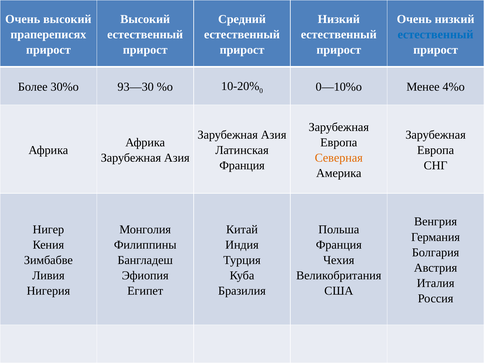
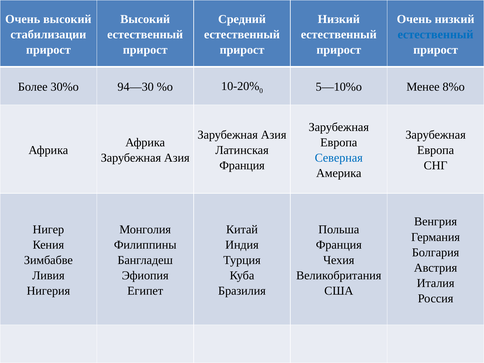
прапереписях: прапереписях -> стабилизации (48, 34)
93—30: 93—30 -> 94—30 (136, 87)
0—10%о: 0—10%о -> 5—10%о (339, 87)
4%о: 4%о -> 8%о (454, 87)
Северная colour: orange -> blue (339, 158)
